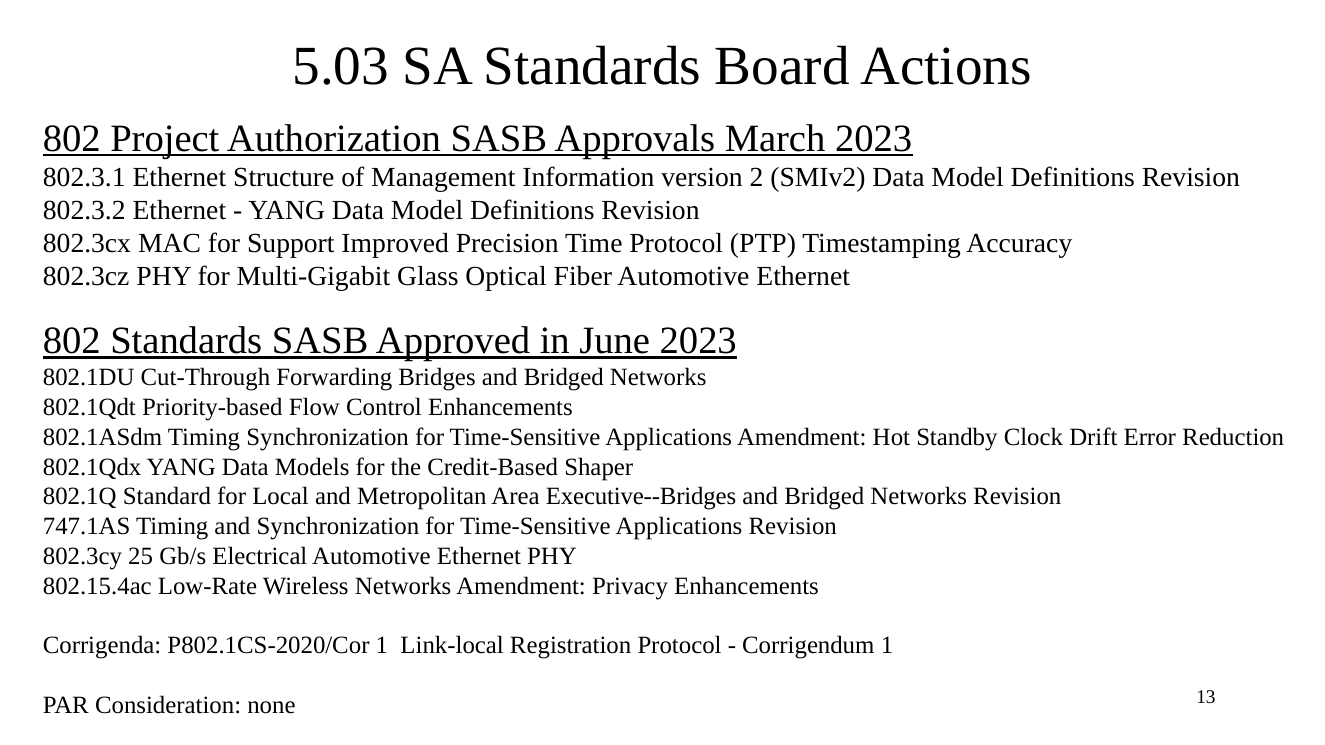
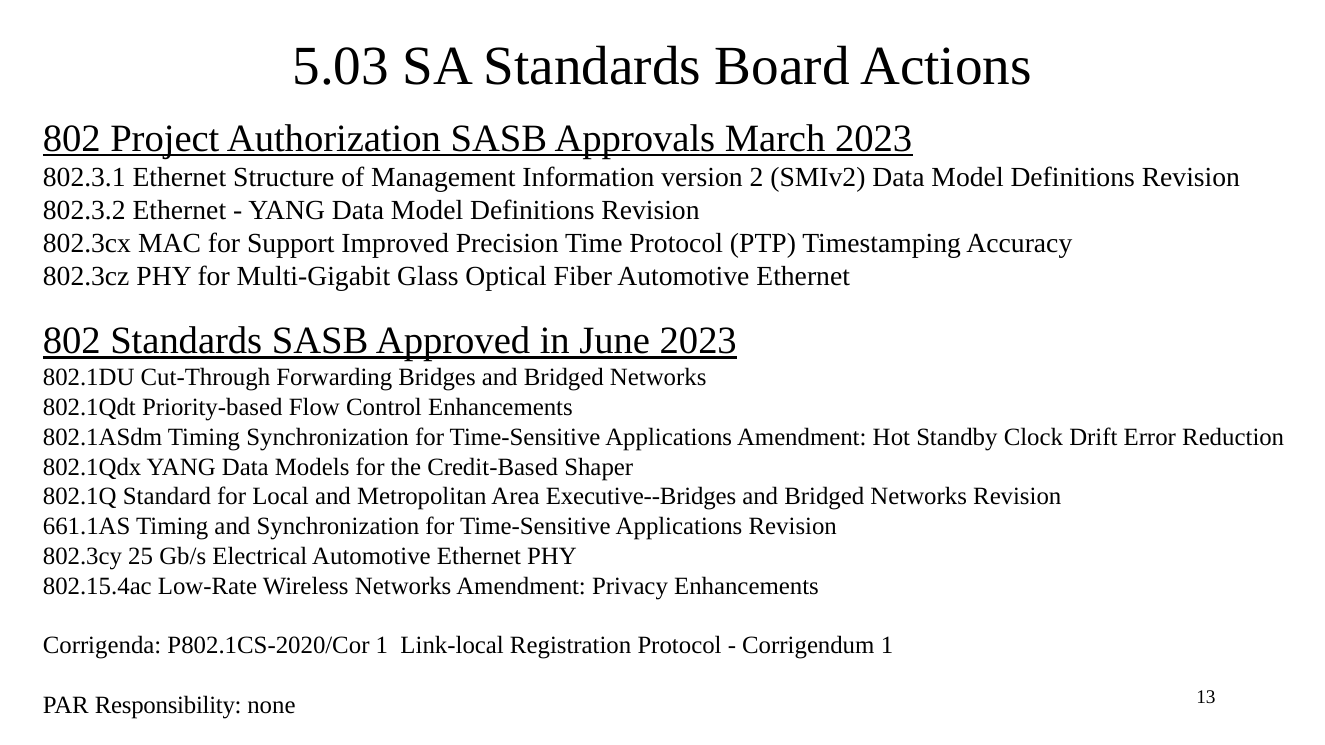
747.1AS: 747.1AS -> 661.1AS (87, 527)
Consideration: Consideration -> Responsibility (168, 706)
